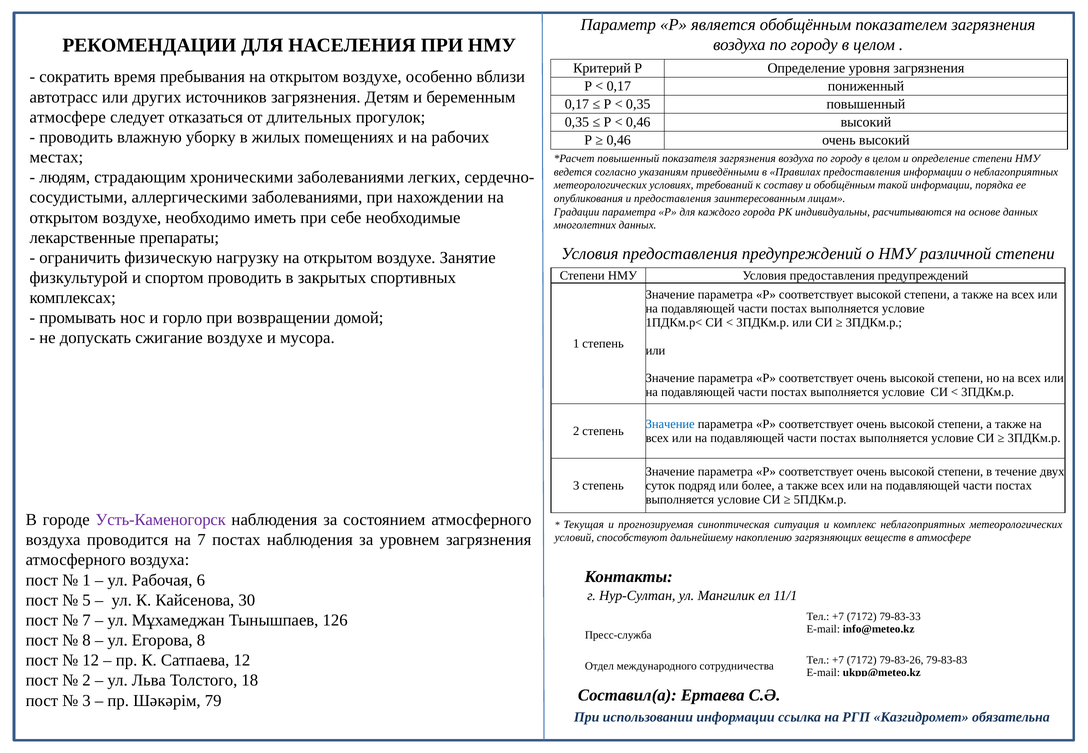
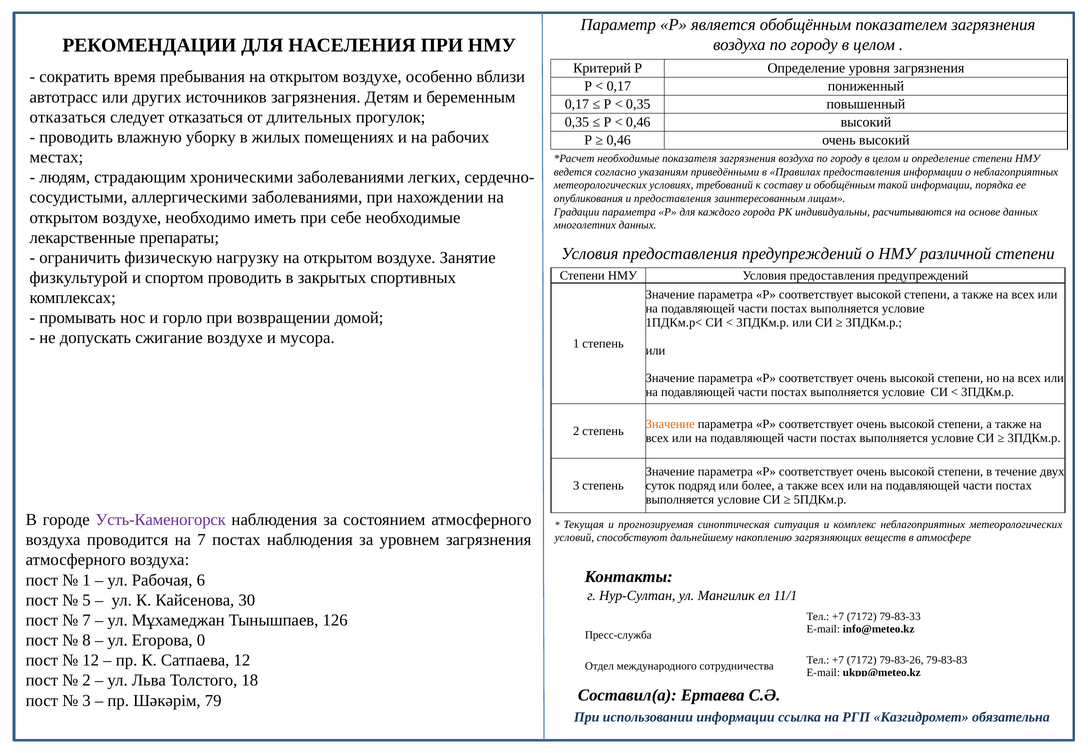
атмосфере: атмосфере -> отказаться (68, 117)
повышенный: повышенный -> необходимые (628, 159)
Значение colour: blue -> orange (670, 424)
Егорова 8: 8 -> 0 (201, 640)
